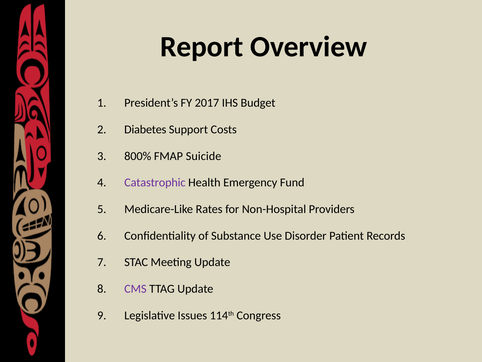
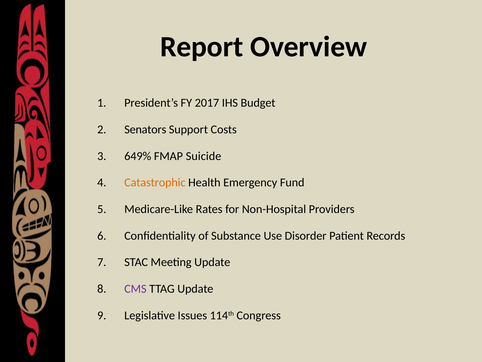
Diabetes: Diabetes -> Senators (145, 129)
800%: 800% -> 649% (138, 156)
Catastrophic colour: purple -> orange (155, 182)
